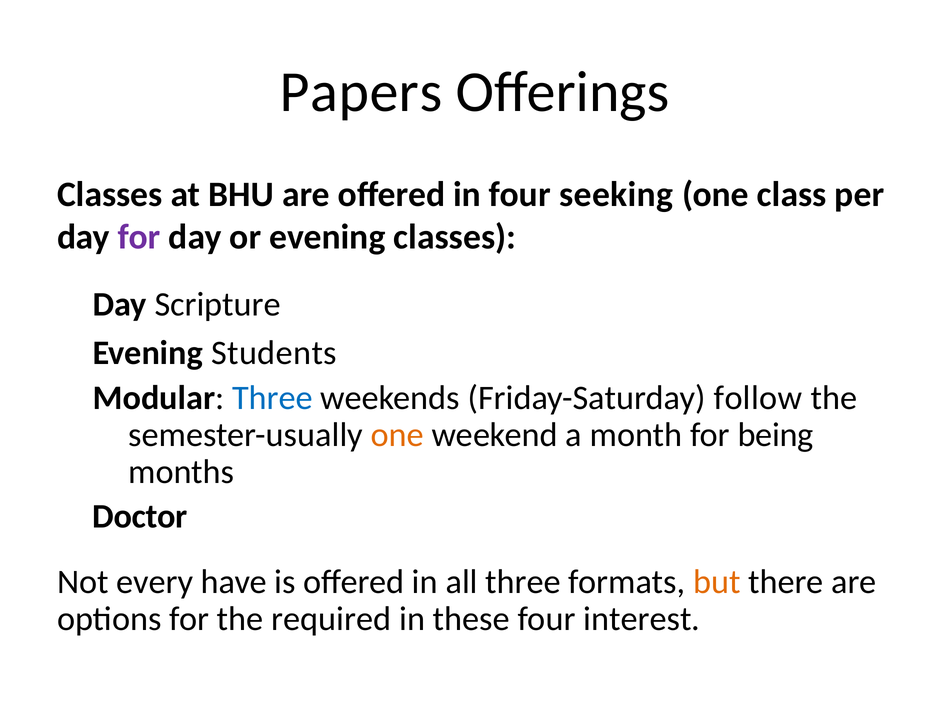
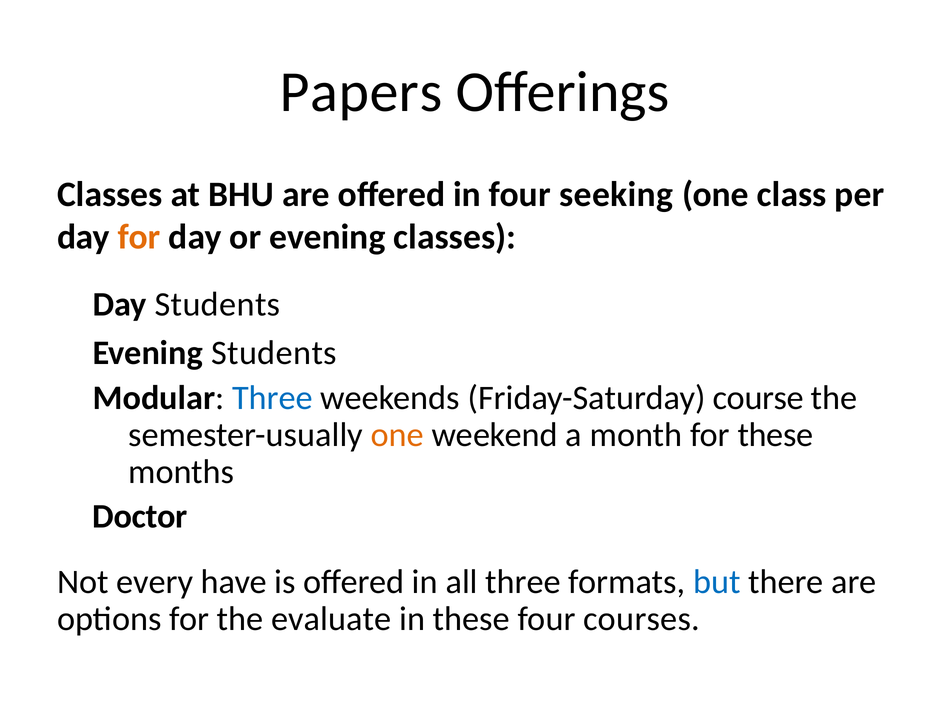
for colour: purple -> orange (139, 237)
Day Scripture: Scripture -> Students (217, 304)
follow: follow -> course (758, 398)
for being: being -> these (775, 435)
but colour: orange -> blue (717, 581)
required: required -> evaluate (331, 618)
interest: interest -> courses (642, 618)
